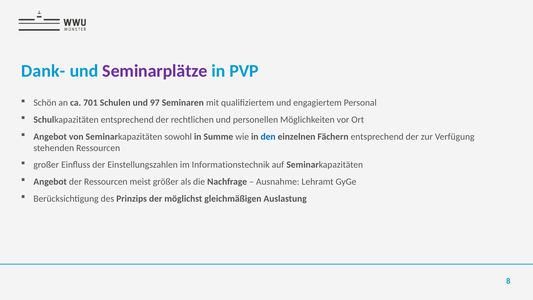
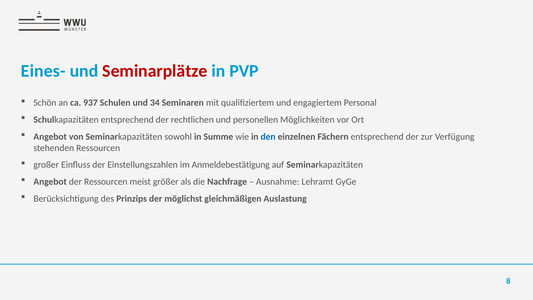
Dank-: Dank- -> Eines- (43, 71)
Seminarplätze colour: purple -> red (155, 71)
701: 701 -> 937 (90, 103)
97: 97 -> 34 (155, 103)
Informationstechnik: Informationstechnik -> Anmeldebestätigung (231, 165)
